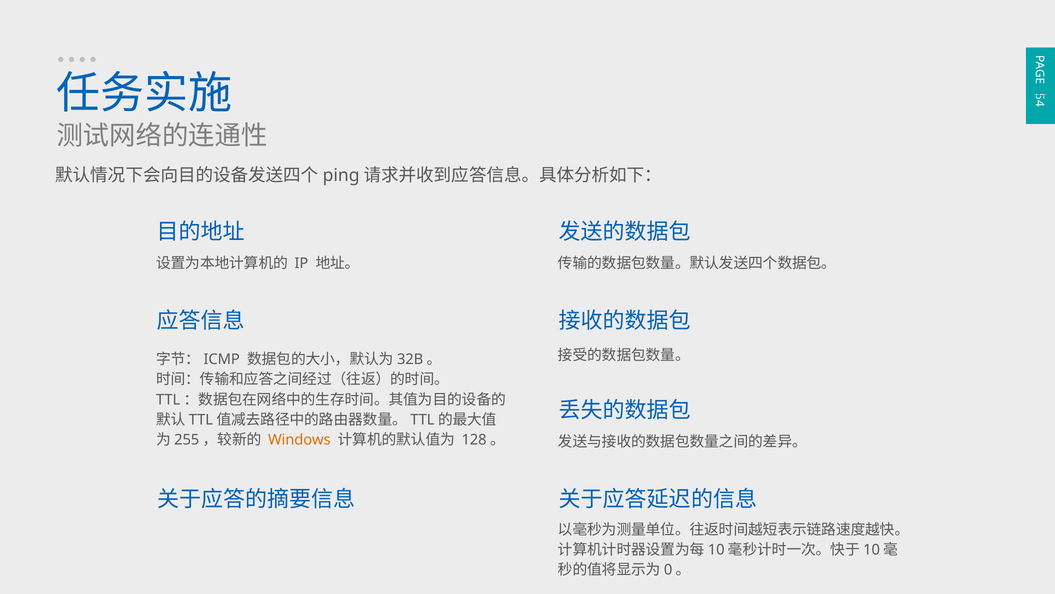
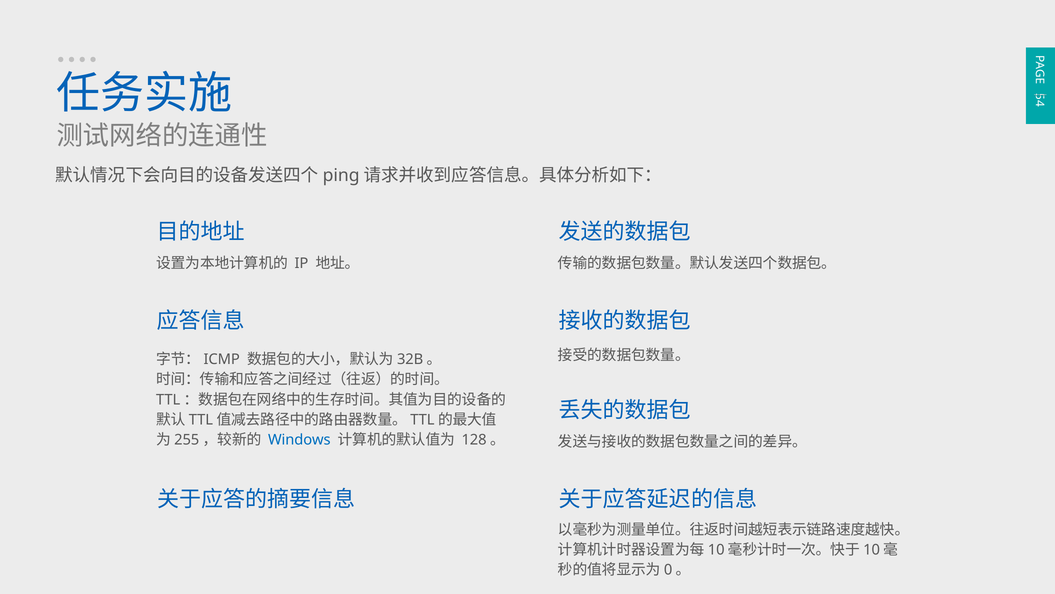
Windows colour: orange -> blue (299, 439)
